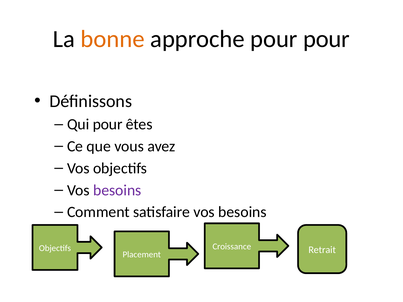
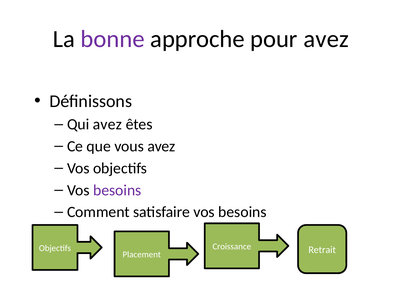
bonne colour: orange -> purple (113, 39)
pour pour: pour -> avez (326, 39)
Qui pour: pour -> avez (108, 124)
